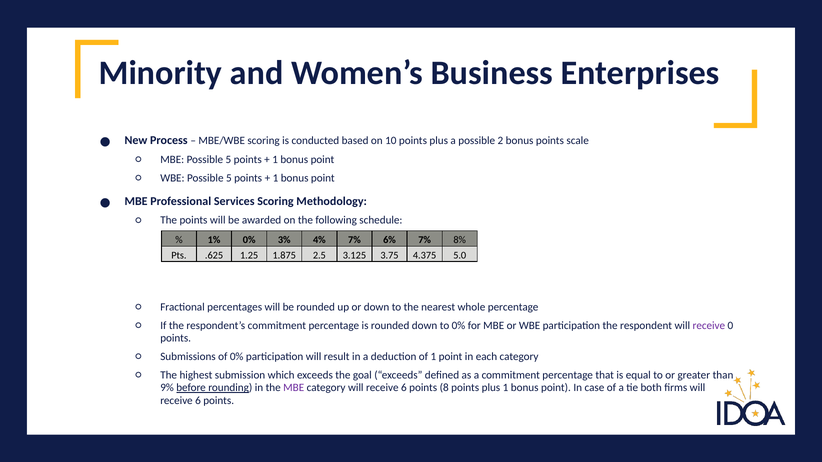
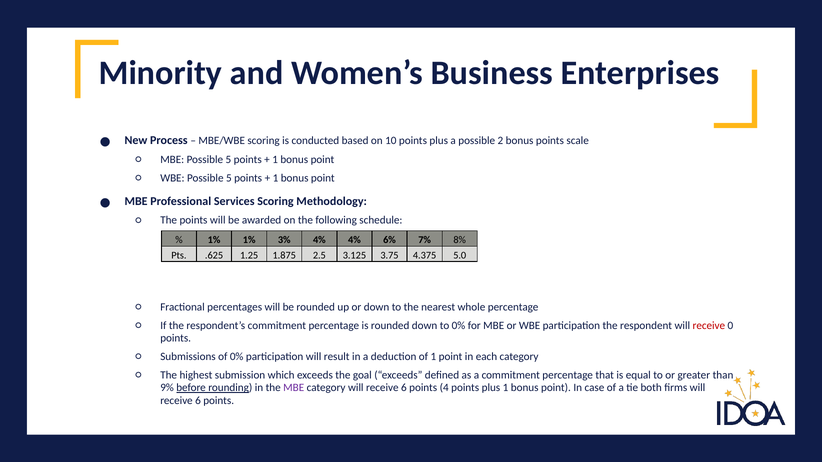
1% 0%: 0% -> 1% (249, 240)
4% 7%: 7% -> 4% (354, 240)
receive colour: purple -> red (709, 326)
8: 8 -> 4 (444, 388)
